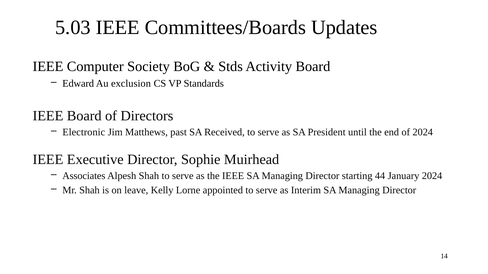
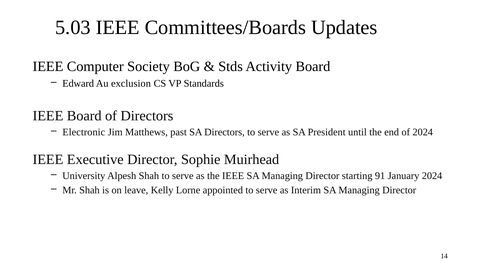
SA Received: Received -> Directors (224, 132)
Associates: Associates -> University (84, 176)
44: 44 -> 91 (380, 176)
